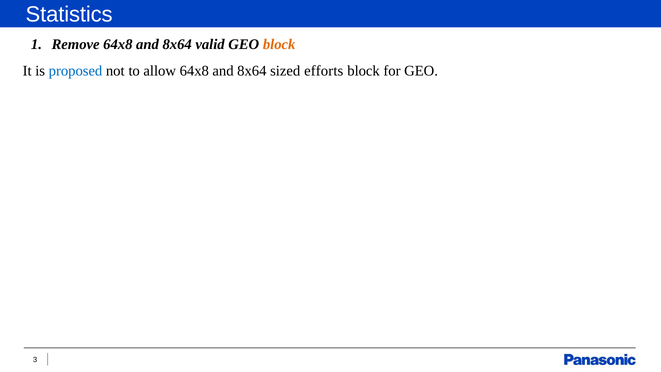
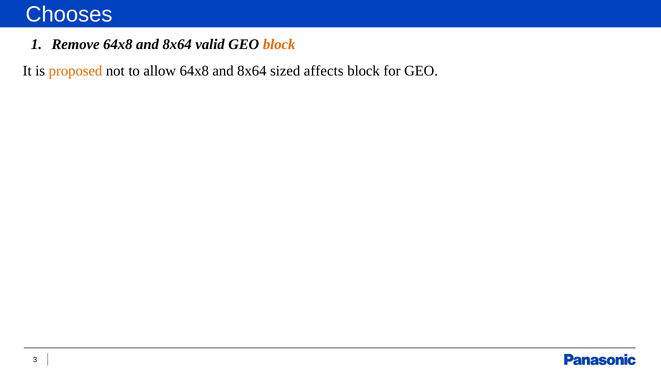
Statistics: Statistics -> Chooses (69, 15)
proposed colour: blue -> orange (76, 71)
efforts: efforts -> affects (324, 71)
